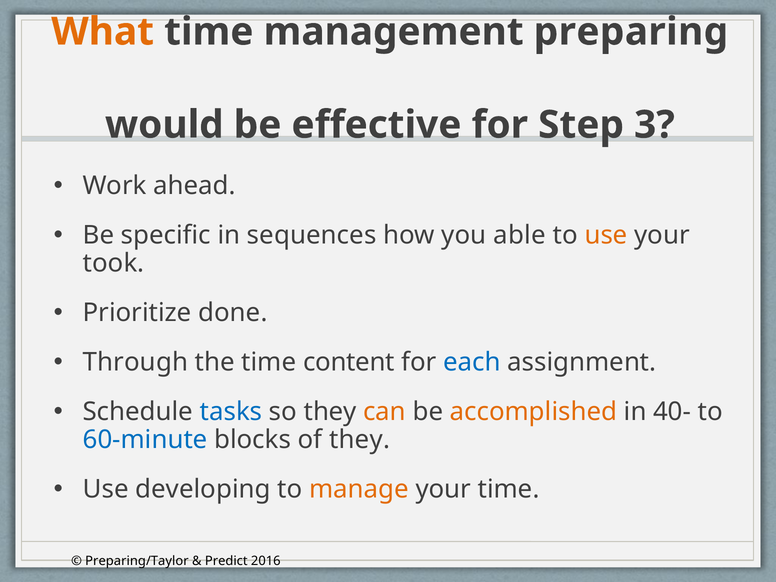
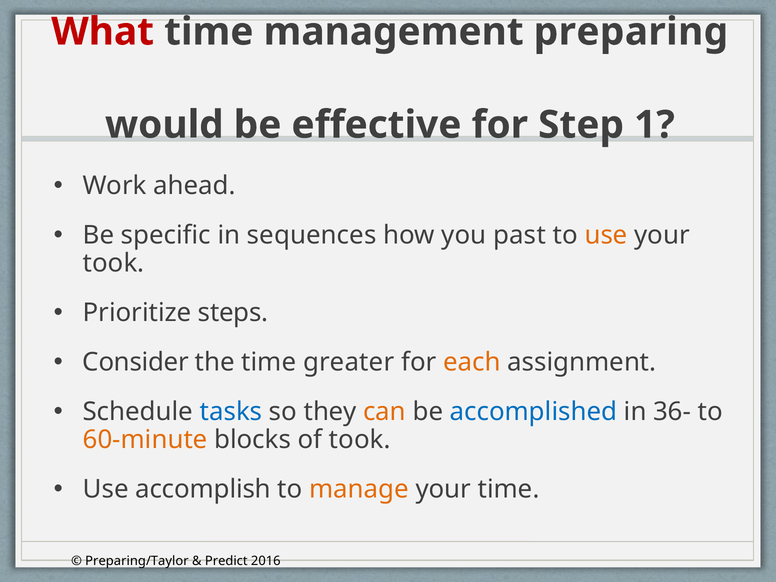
What colour: orange -> red (103, 32)
3: 3 -> 1 (654, 125)
able: able -> past (520, 235)
done: done -> steps (233, 313)
Through: Through -> Consider (136, 362)
content: content -> greater (349, 362)
each colour: blue -> orange (472, 362)
accomplished colour: orange -> blue (533, 412)
40-: 40- -> 36- (672, 412)
60-minute colour: blue -> orange (145, 440)
of they: they -> took (360, 440)
developing: developing -> accomplish (203, 489)
